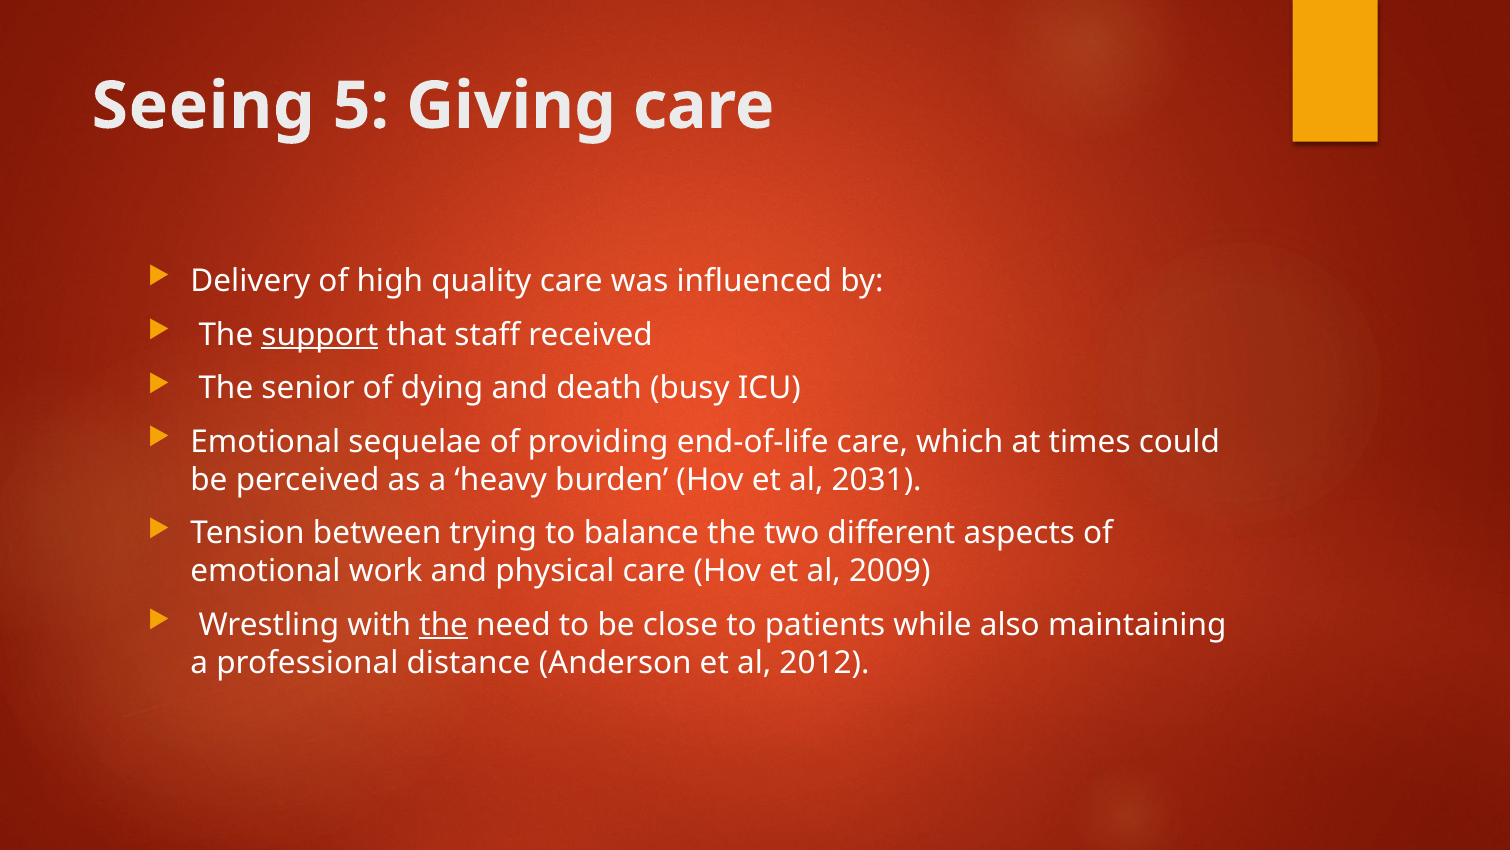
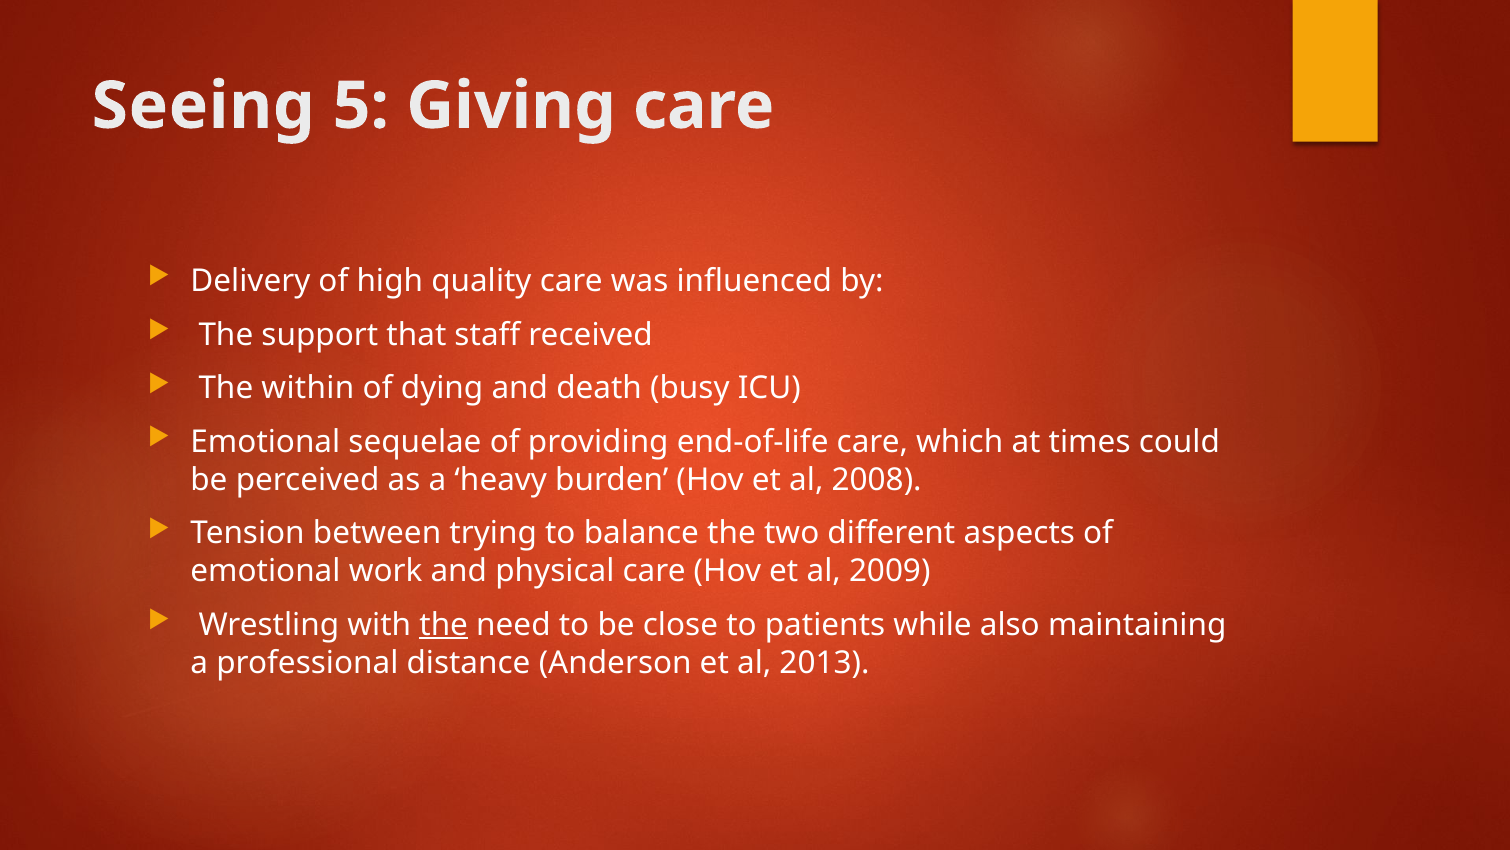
support underline: present -> none (320, 335)
senior: senior -> within (308, 388)
2031: 2031 -> 2008 (877, 480)
2012: 2012 -> 2013 (824, 662)
